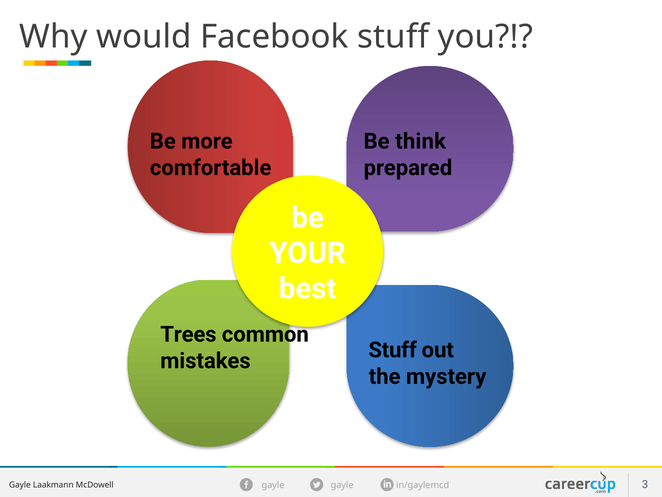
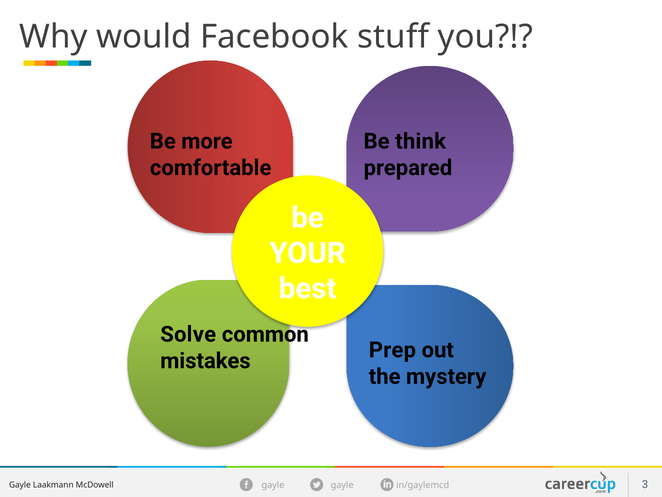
Trees: Trees -> Solve (188, 334)
Stuff: Stuff -> Prep (392, 350)
